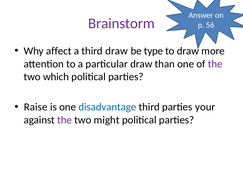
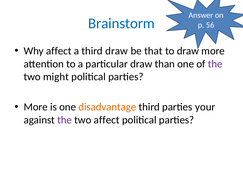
Brainstorm colour: purple -> blue (121, 24)
type: type -> that (153, 51)
which: which -> might (56, 77)
Raise: Raise -> More (36, 107)
disadvantage colour: blue -> orange (107, 107)
two might: might -> affect (107, 120)
